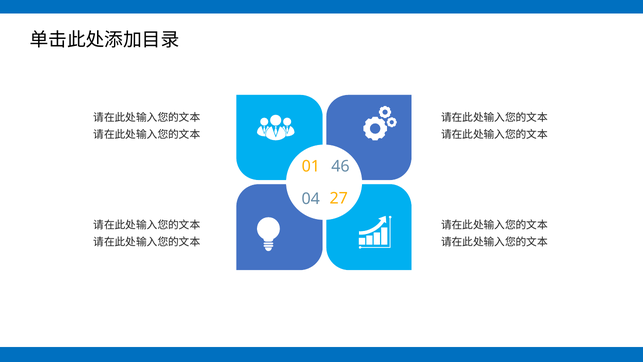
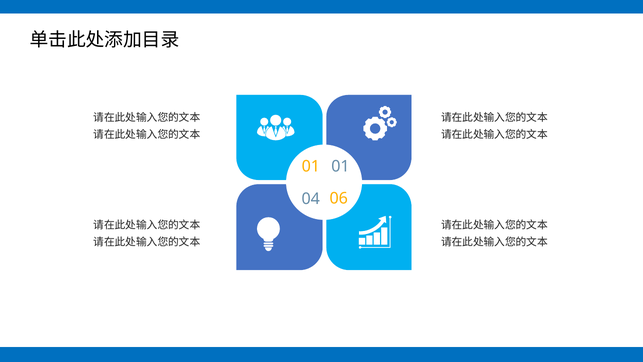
01 46: 46 -> 01 (340, 166)
27: 27 -> 06 (339, 198)
